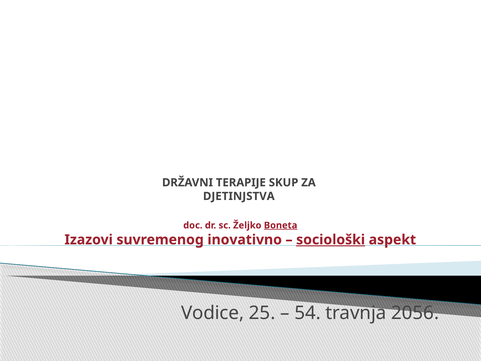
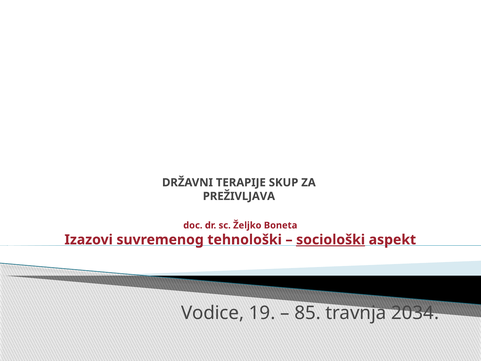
DJETINJSTVA: DJETINJSTVA -> PREŽIVLJAVA (239, 196)
Boneta underline: present -> none (281, 225)
inovativno: inovativno -> tehnološki (245, 240)
25: 25 -> 19 (262, 313)
54: 54 -> 85 (308, 313)
2056: 2056 -> 2034 (415, 313)
